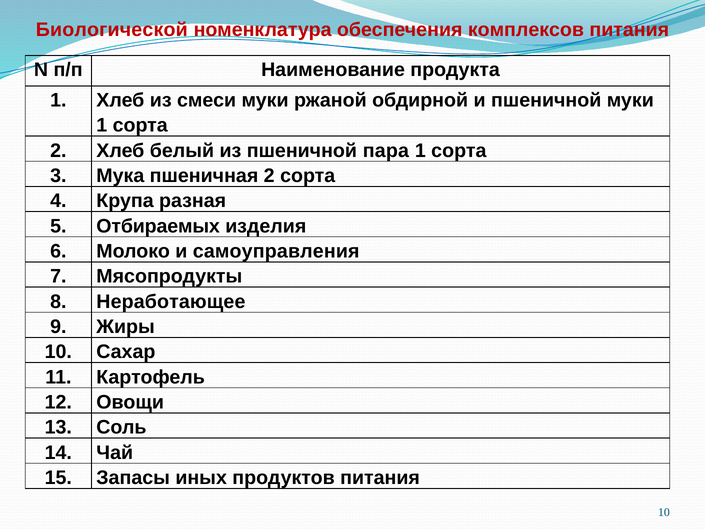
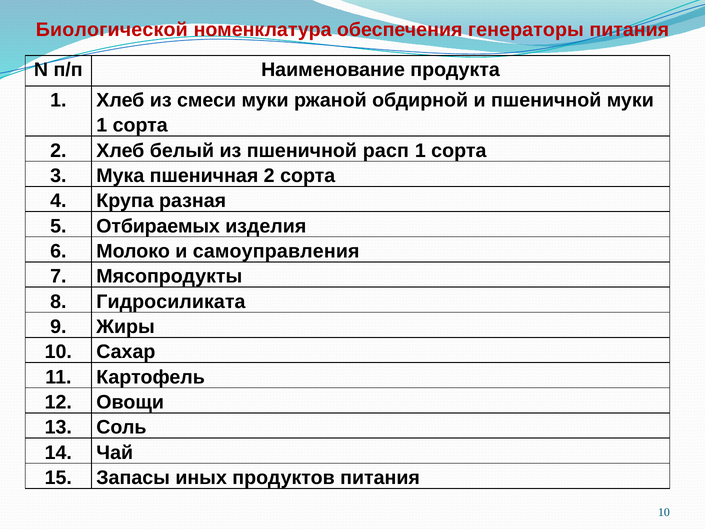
комплексов: комплексов -> генераторы (526, 30)
пара: пара -> расп (386, 151)
Неработающее: Неработающее -> Гидросиликата (171, 301)
